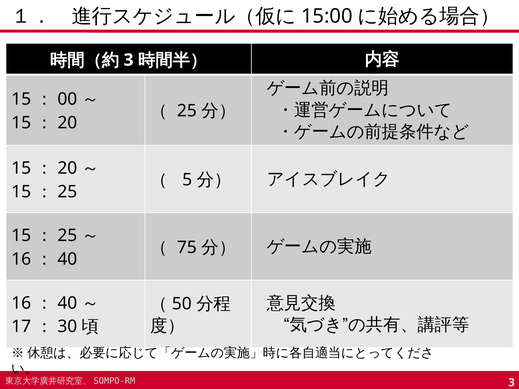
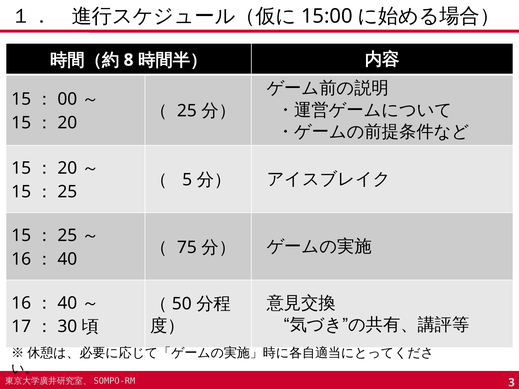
3: 3 -> 8 (129, 60)
